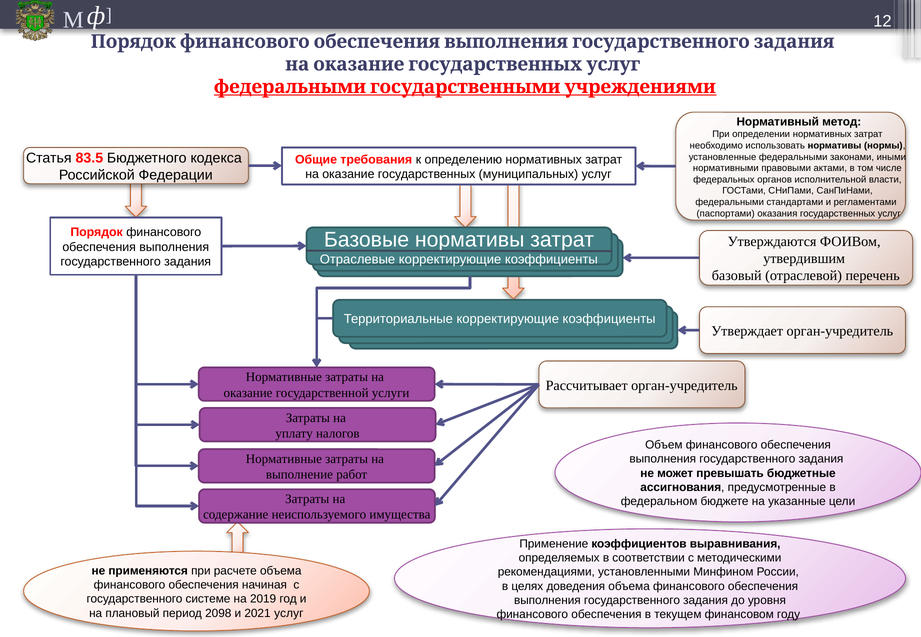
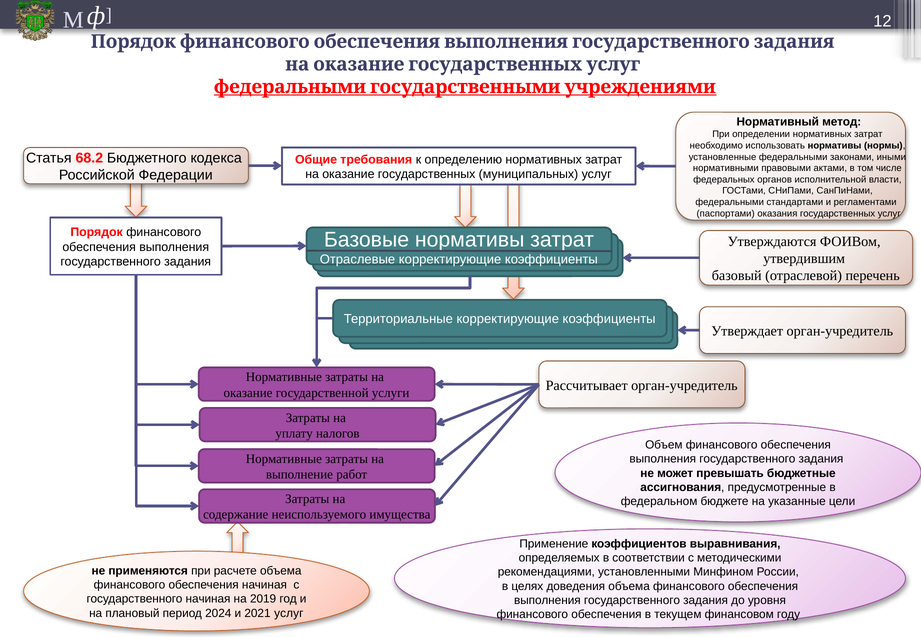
83.5: 83.5 -> 68.2 (89, 158)
государственного системе: системе -> начиная (208, 600)
2098: 2098 -> 2024 (218, 614)
